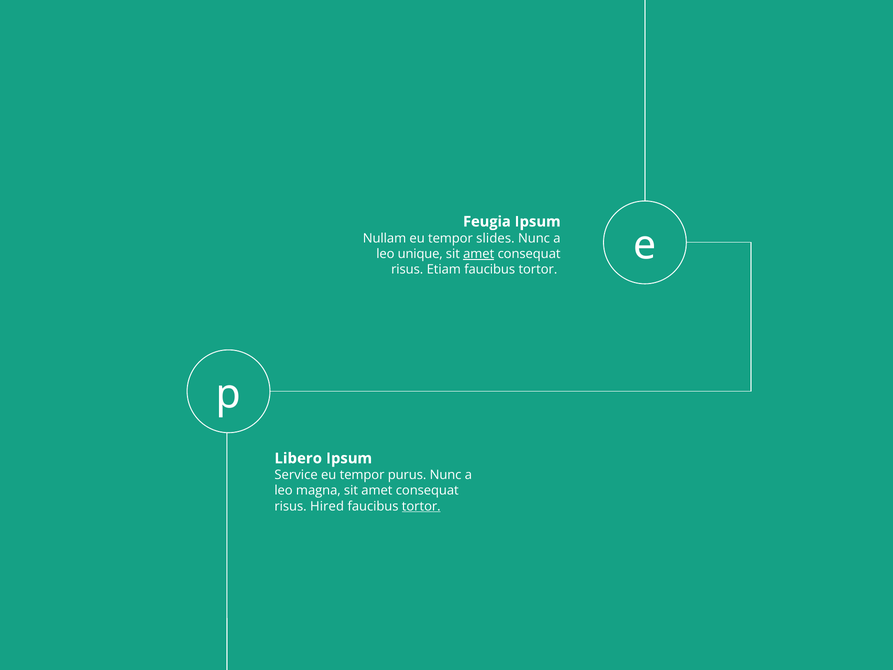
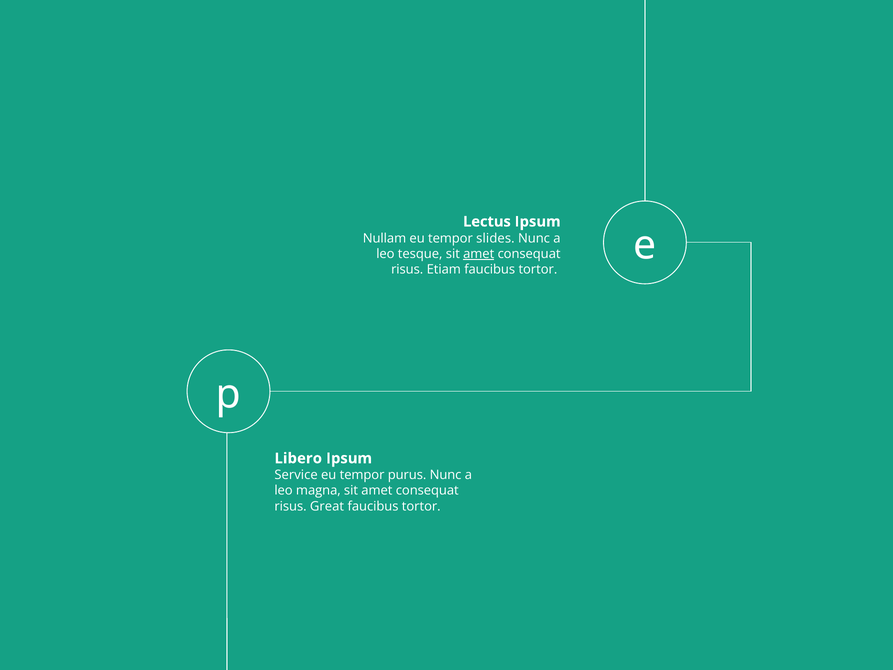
Feugia: Feugia -> Lectus (487, 222)
unique: unique -> tesque (420, 254)
Hired: Hired -> Great (327, 506)
tortor underline: present -> none (421, 506)
